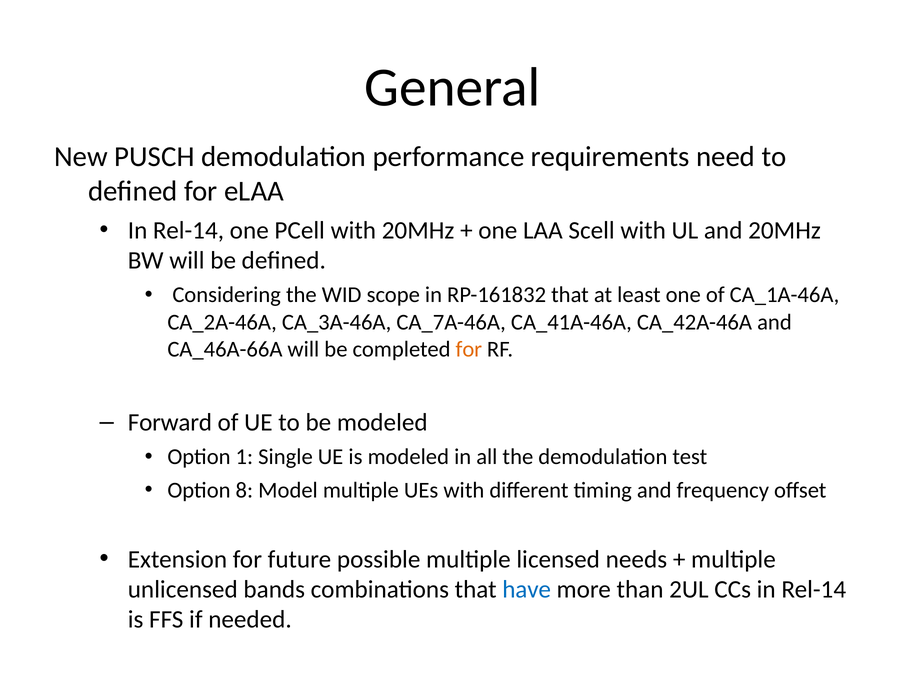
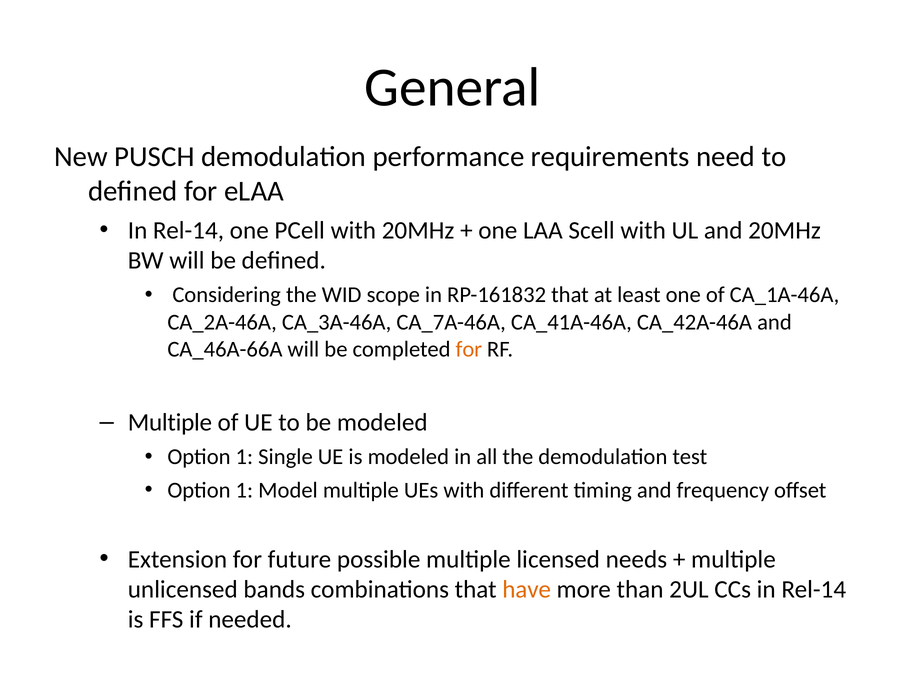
Forward: Forward -> Multiple (170, 422)
8: 8 -> 1 (244, 490)
have colour: blue -> orange (527, 589)
